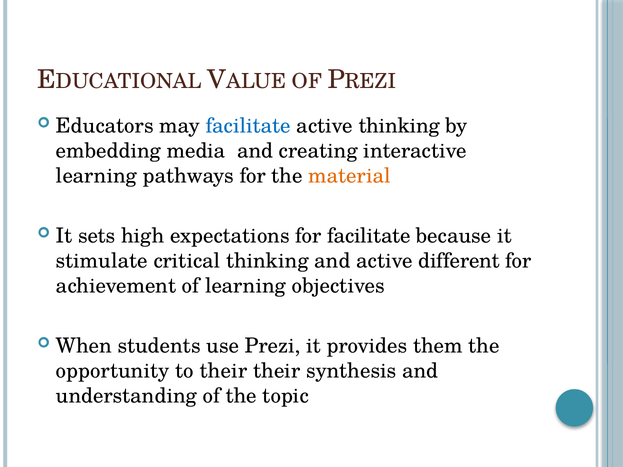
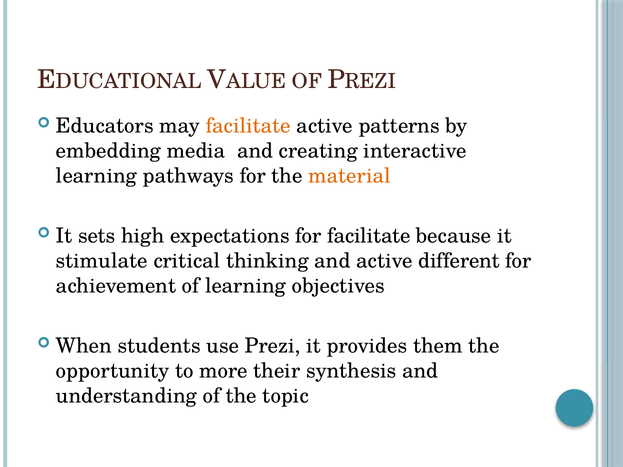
facilitate colour: blue -> orange (248, 126)
active thinking: thinking -> patterns (399, 126)
to their: their -> more (224, 371)
